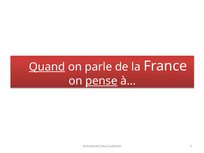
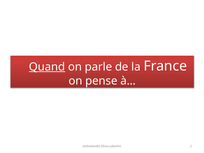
pense underline: present -> none (101, 81)
